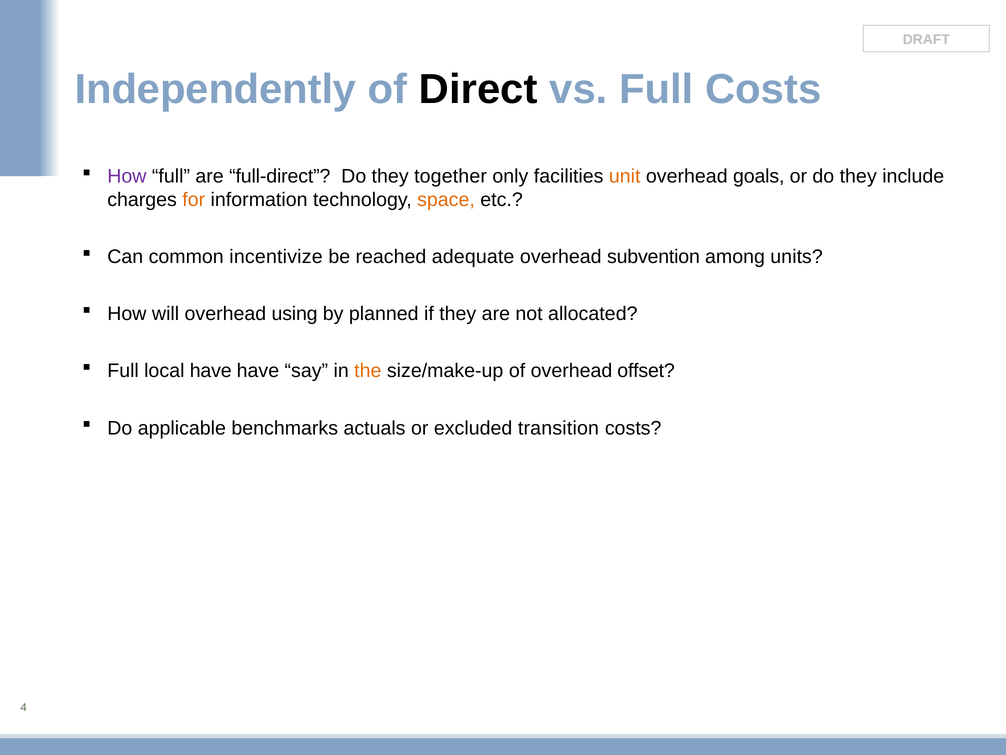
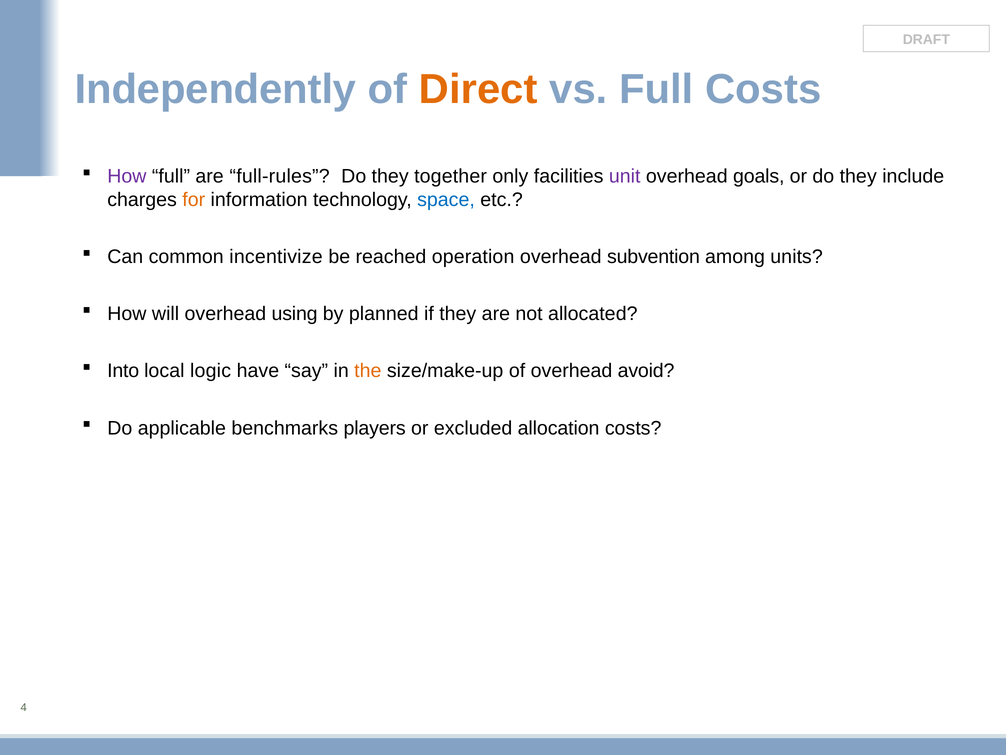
Direct colour: black -> orange (478, 89)
full-direct: full-direct -> full-rules (280, 176)
unit colour: orange -> purple (625, 176)
space colour: orange -> blue (446, 200)
adequate: adequate -> operation (473, 257)
Full: Full -> Into (123, 371)
local have: have -> logic (211, 371)
offset: offset -> avoid (646, 371)
actuals: actuals -> players (375, 428)
transition: transition -> allocation (559, 428)
